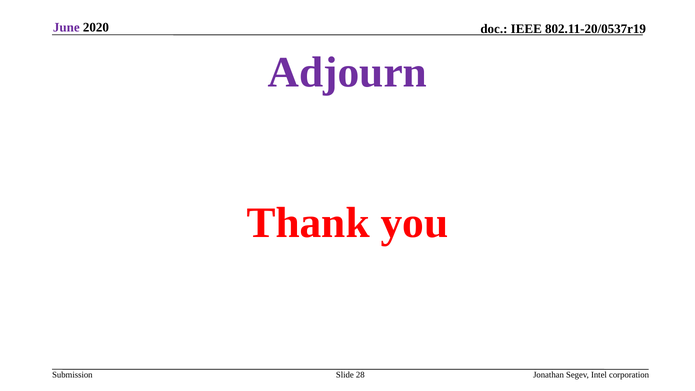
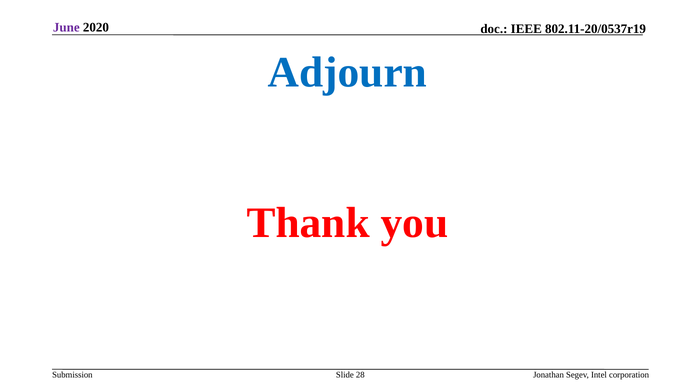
Adjourn colour: purple -> blue (347, 72)
